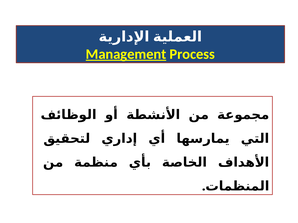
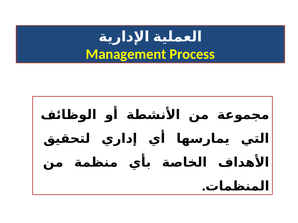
Management underline: present -> none (126, 54)
